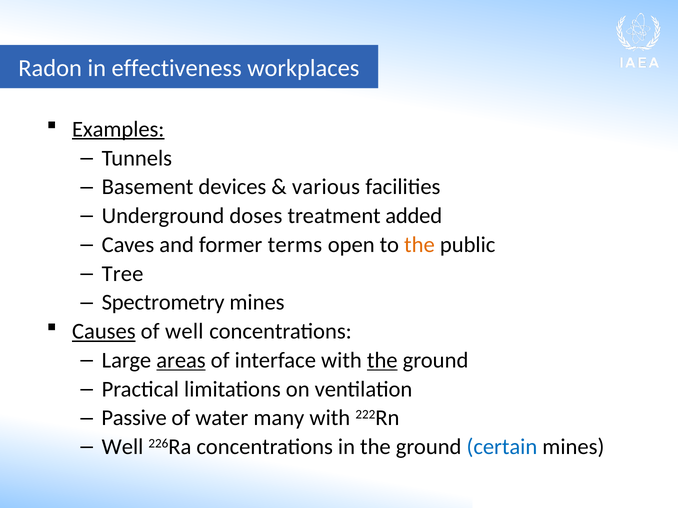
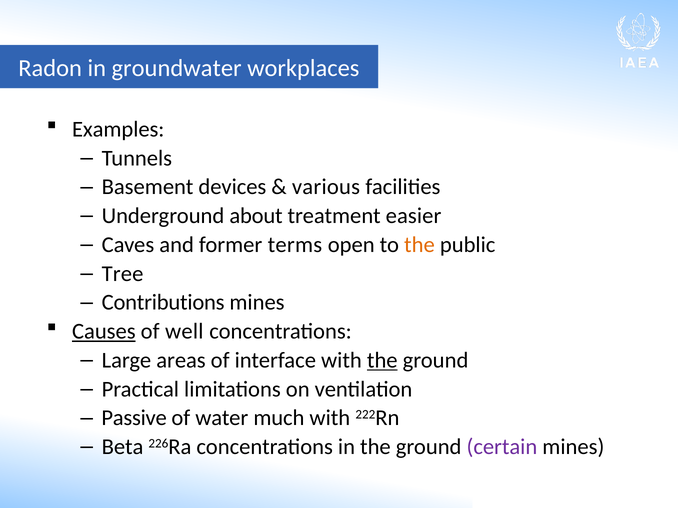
effectiveness: effectiveness -> groundwater (177, 68)
Examples underline: present -> none (118, 129)
doses: doses -> about (256, 216)
added: added -> easier (414, 216)
Spectrometry: Spectrometry -> Contributions (163, 303)
areas underline: present -> none (181, 361)
many: many -> much (279, 418)
Well: Well -> Beta (123, 447)
certain colour: blue -> purple (502, 447)
